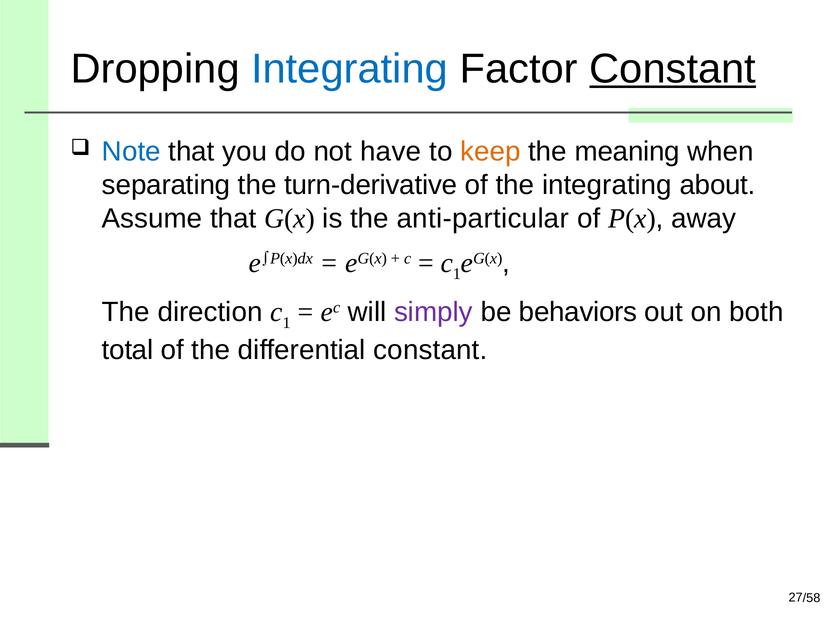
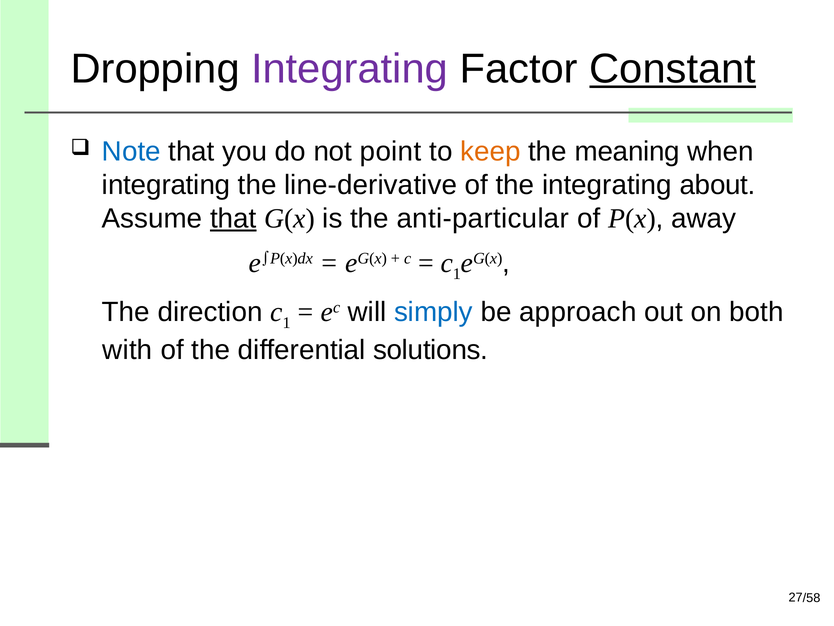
Integrating colour: blue -> purple (350, 69)
have: have -> point (391, 152)
separating: separating -> integrating (166, 185)
turn-derivative: turn-derivative -> line-derivative (371, 185)
that underline: none -> present (233, 218)
simply colour: purple -> blue (433, 312)
behaviors: behaviors -> approach (578, 312)
total: total -> with (127, 350)
differential constant: constant -> solutions (431, 350)
